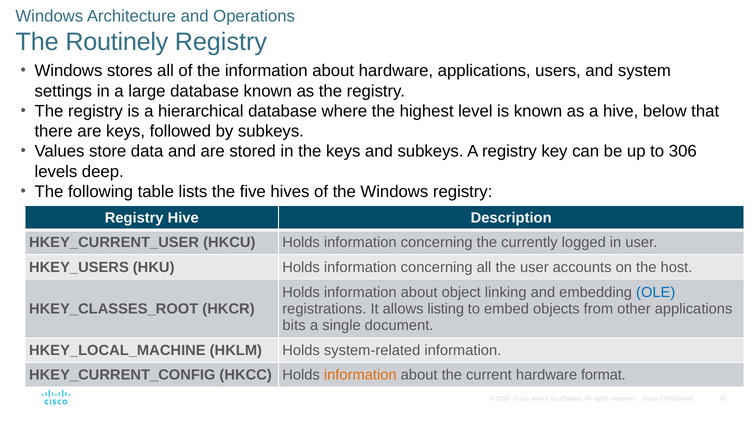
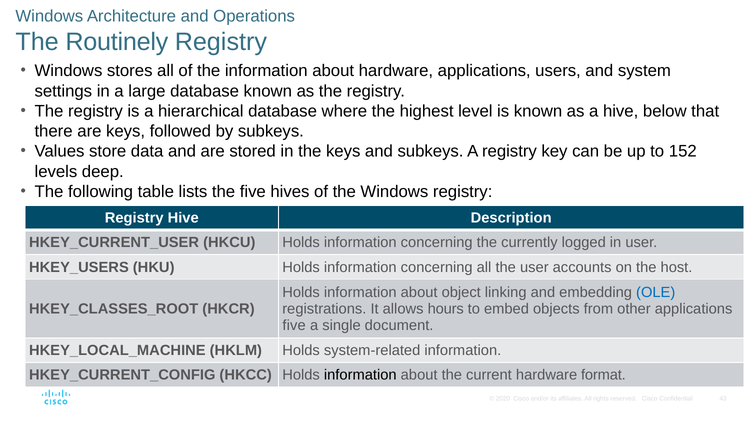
306: 306 -> 152 (683, 151)
listing: listing -> hours (446, 309)
bits: bits -> five (294, 325)
information colour: orange -> black (360, 375)
